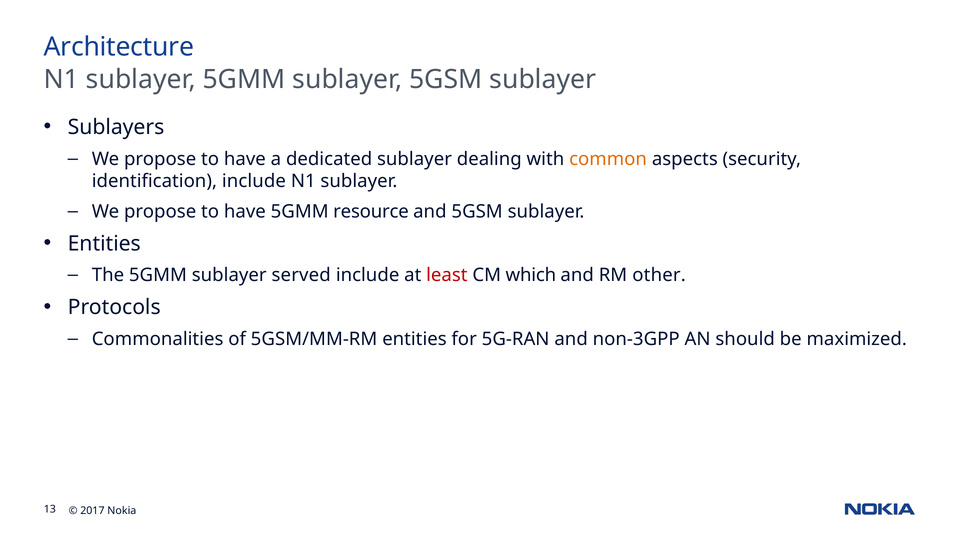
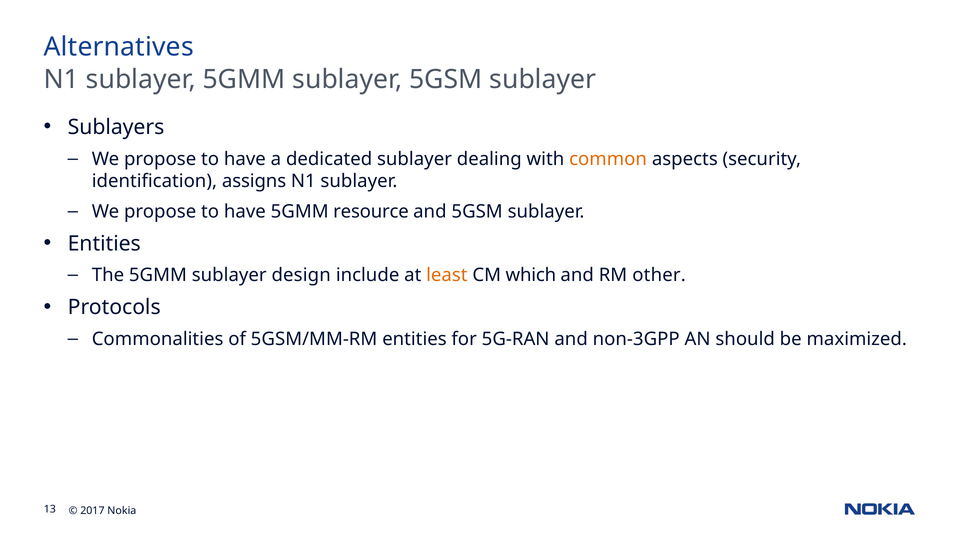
Architecture: Architecture -> Alternatives (119, 47)
identification include: include -> assigns (254, 181)
served: served -> design (301, 275)
least colour: red -> orange (447, 275)
